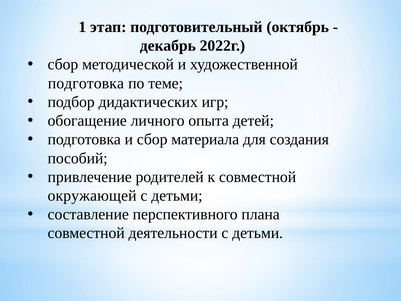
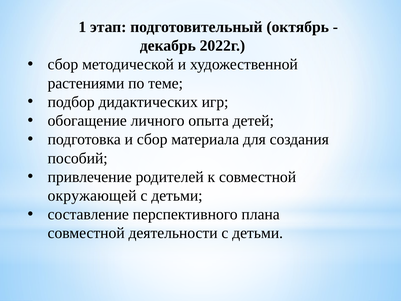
подготовка: подготовка -> растениями (86, 83)
